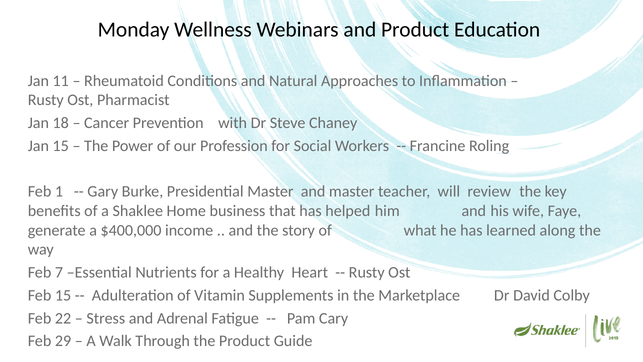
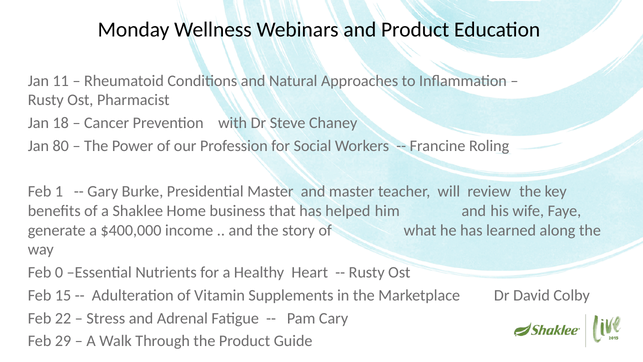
Jan 15: 15 -> 80 (61, 146)
7: 7 -> 0 (59, 272)
